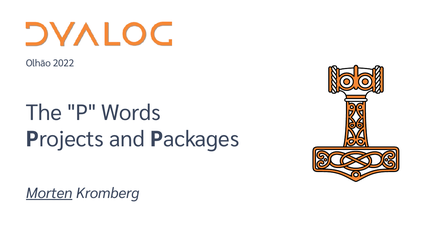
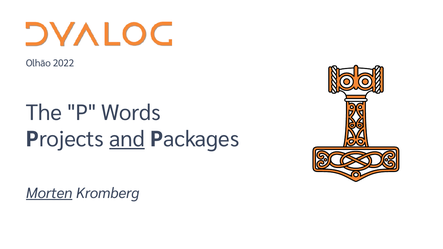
and underline: none -> present (127, 139)
